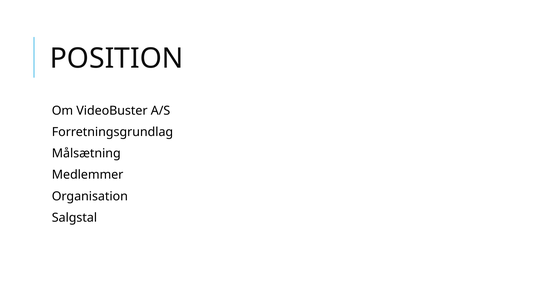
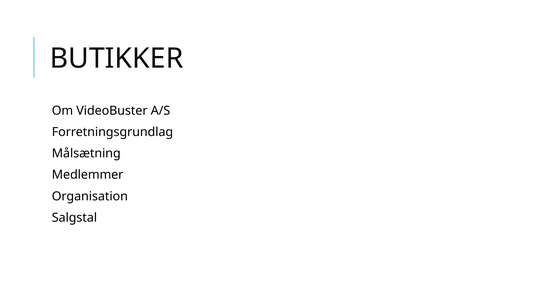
POSITION: POSITION -> BUTIKKER (117, 58)
